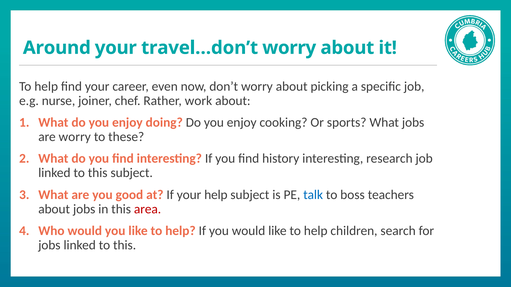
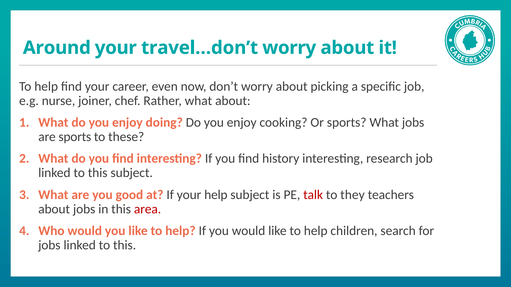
Rather work: work -> what (198, 101)
are worry: worry -> sports (75, 137)
talk colour: blue -> red (313, 195)
boss: boss -> they (353, 195)
